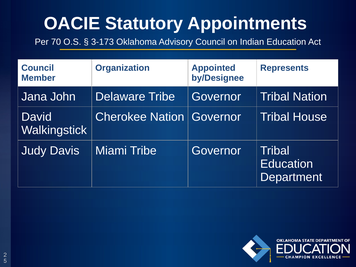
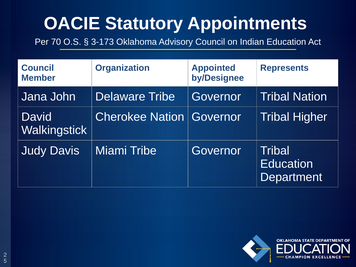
House: House -> Higher (310, 117)
